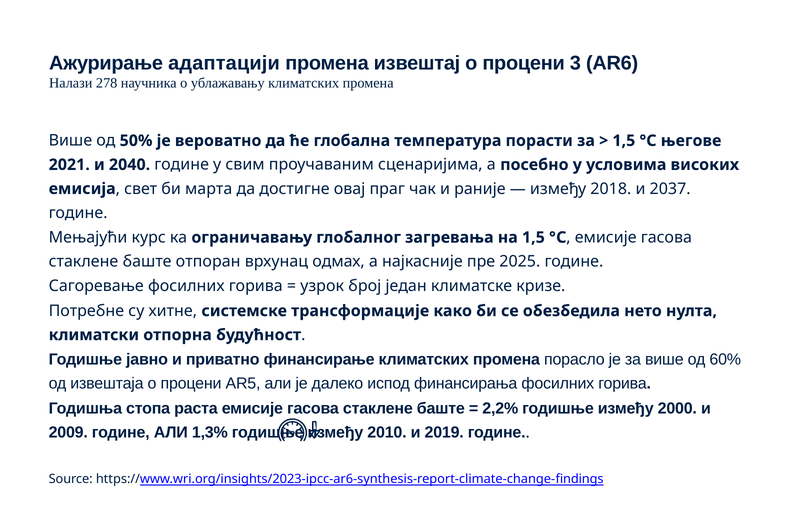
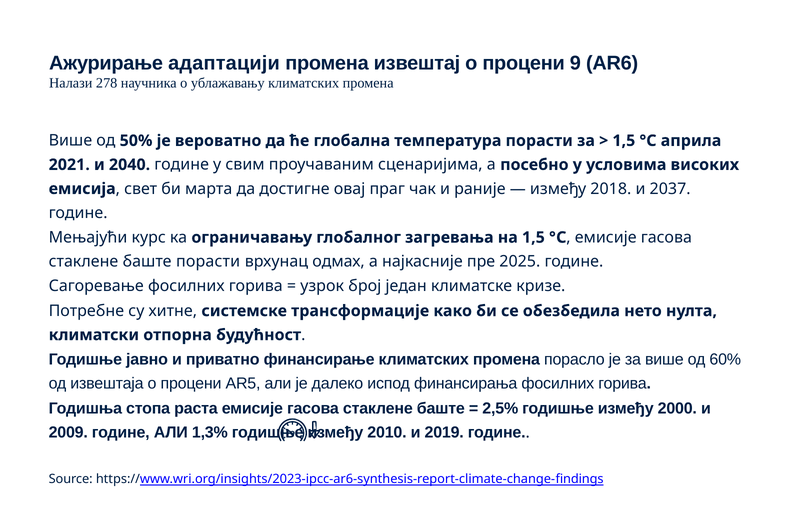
3: 3 -> 9 (575, 63)
његове: његове -> априла (691, 141)
баште отпоран: отпоран -> порасти (208, 261)
2,2%: 2,2% -> 2,5% (500, 408)
